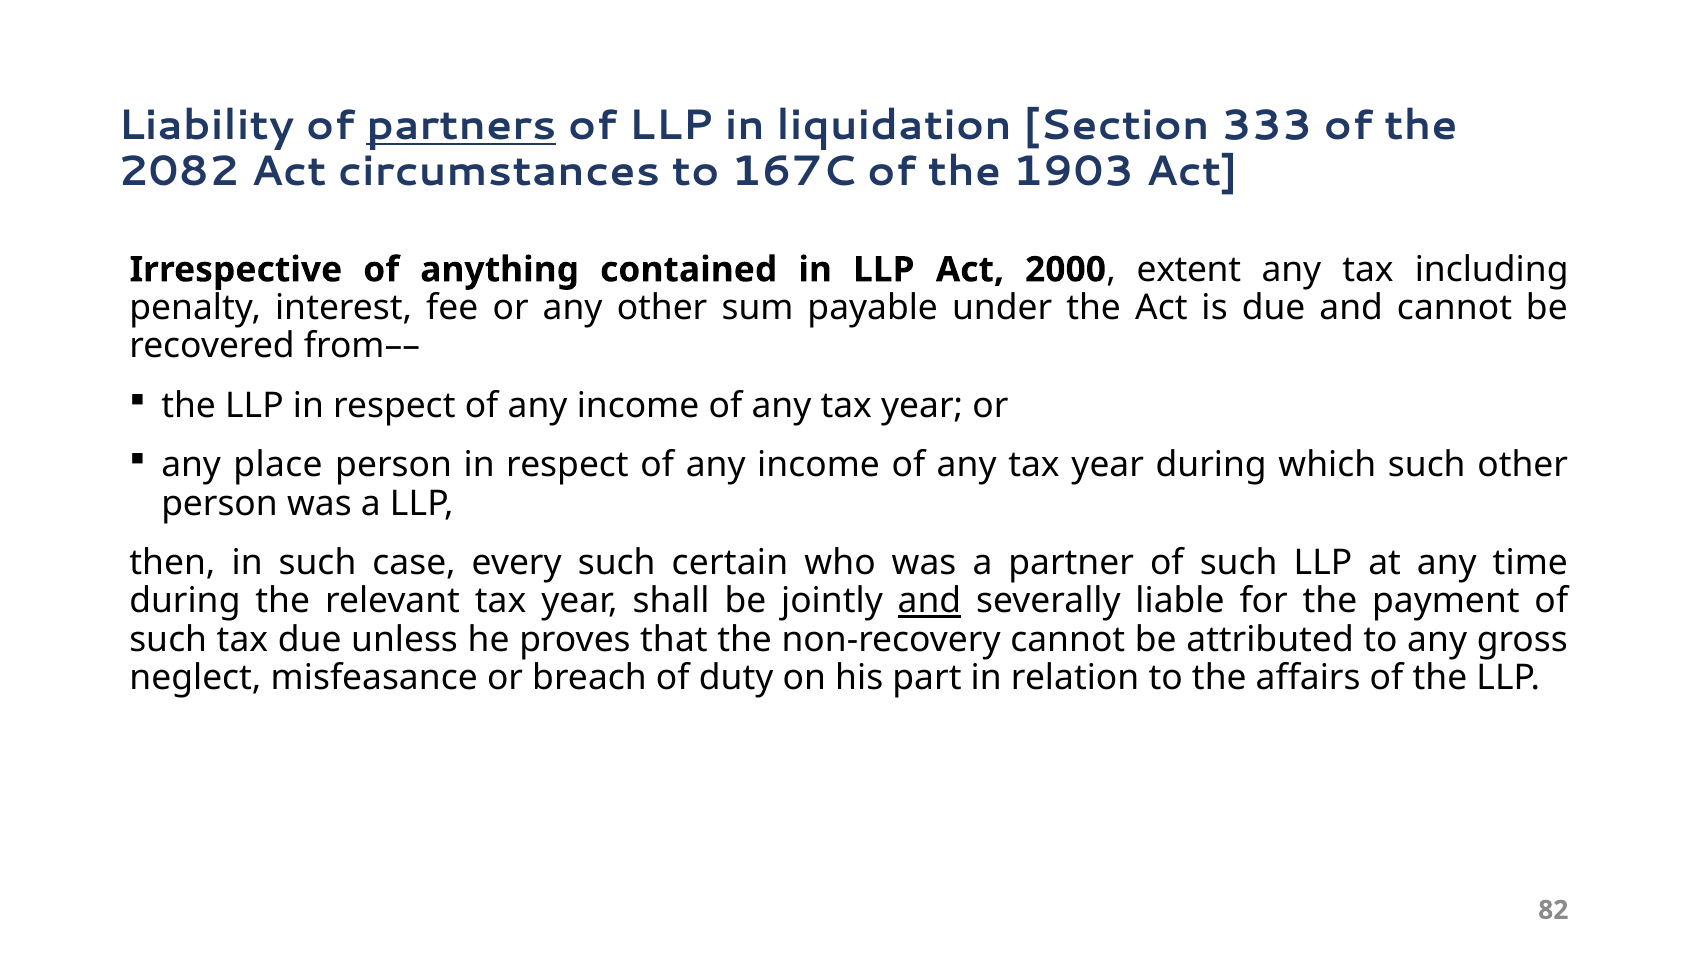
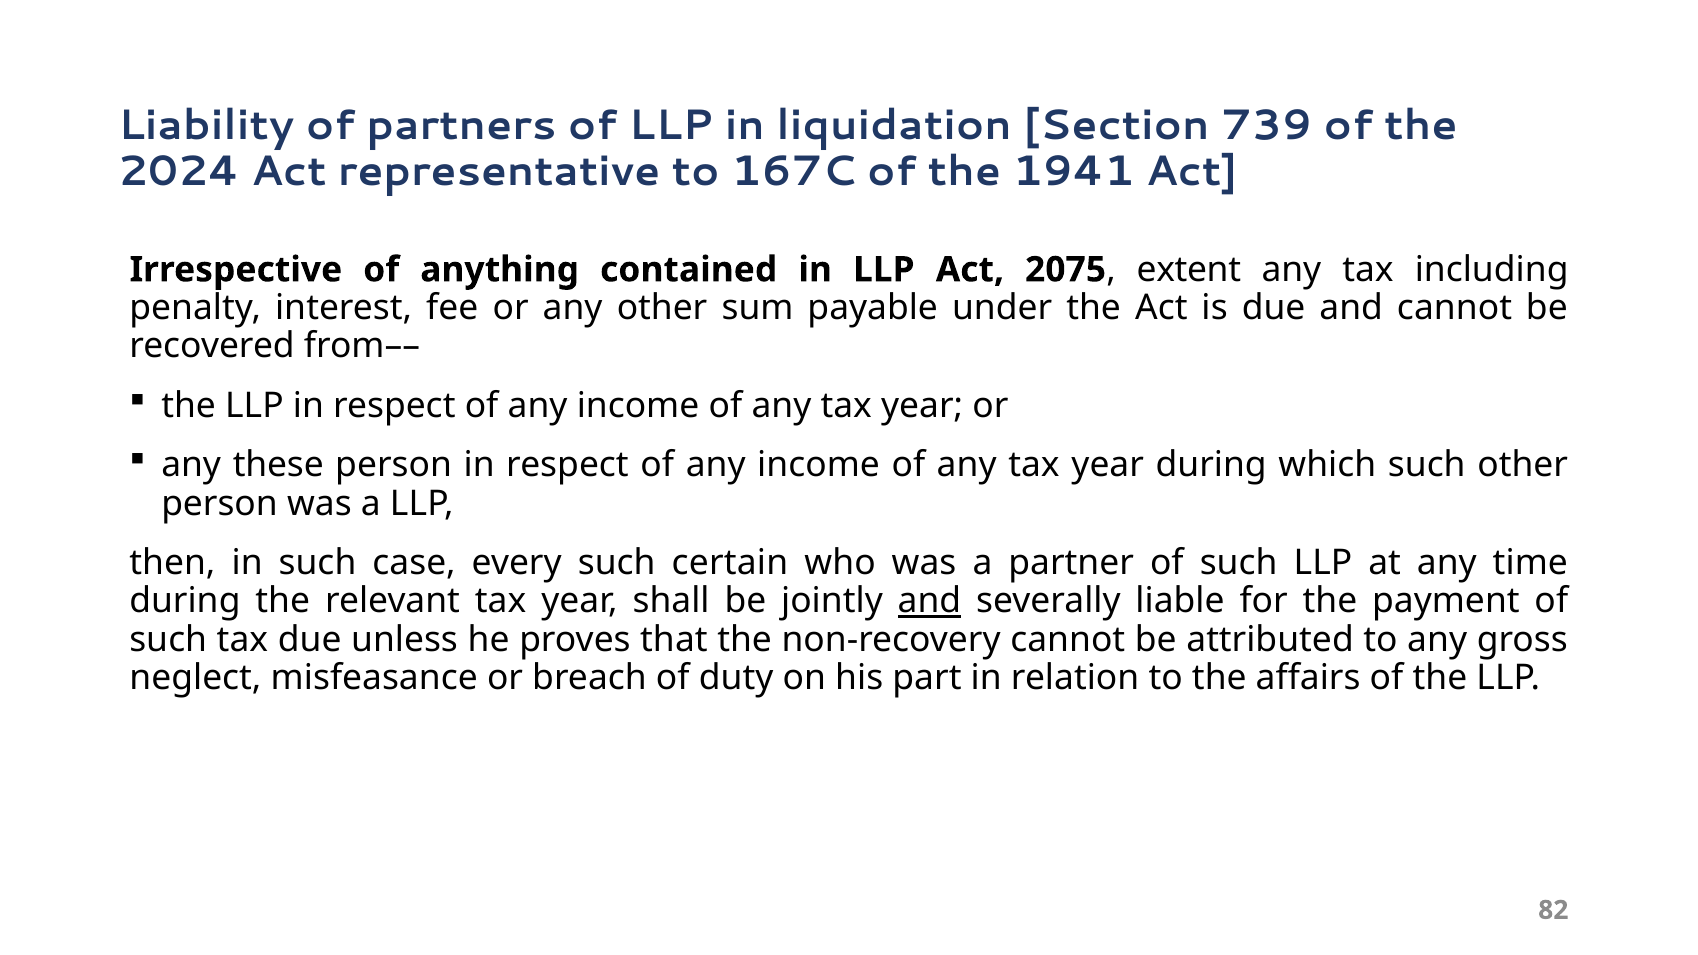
partners underline: present -> none (461, 126)
333: 333 -> 739 (1267, 126)
2082: 2082 -> 2024 (179, 172)
circumstances: circumstances -> representative (499, 172)
1903: 1903 -> 1941 (1073, 172)
2000: 2000 -> 2075 (1066, 270)
place: place -> these (278, 465)
